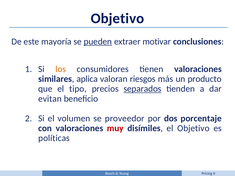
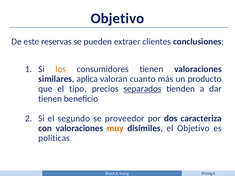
mayoría: mayoría -> reservas (56, 42)
pueden underline: present -> none (98, 42)
motivar: motivar -> clientes (157, 42)
riesgos: riesgos -> cuanto (143, 79)
evitan: evitan -> tienen (50, 99)
volumen: volumen -> segundo (74, 119)
porcentaje: porcentaje -> caracteriza (201, 119)
muy colour: red -> orange (115, 128)
